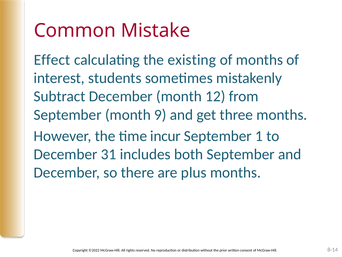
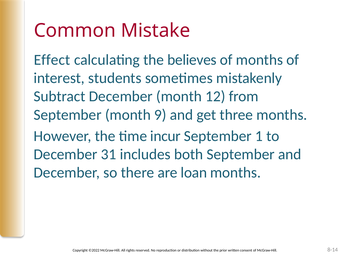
existing: existing -> believes (192, 60)
plus: plus -> loan (194, 172)
